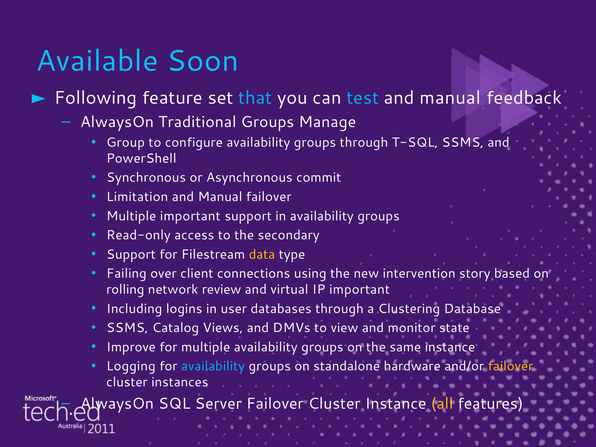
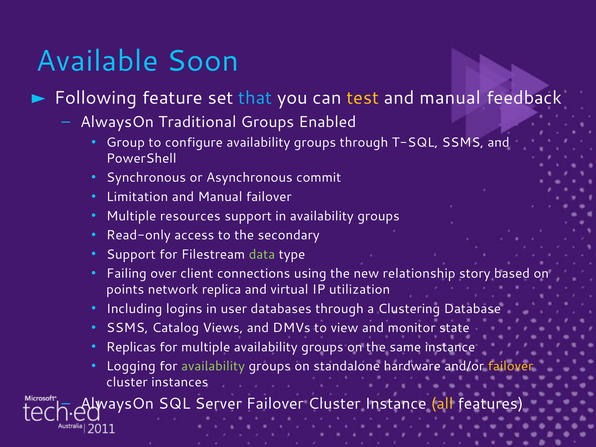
test colour: light blue -> yellow (363, 98)
Manage: Manage -> Enabled (327, 122)
Multiple important: important -> resources (190, 216)
data colour: yellow -> light green (262, 254)
intervention: intervention -> relationship (419, 274)
rolling: rolling -> points (125, 289)
review: review -> replica (222, 289)
IP important: important -> utilization (360, 289)
Improve: Improve -> Replicas (131, 347)
availability colour: light blue -> light green (213, 366)
